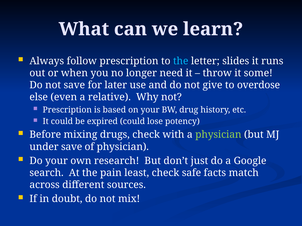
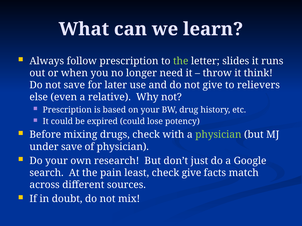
the colour: light blue -> light green (181, 61)
some: some -> think (258, 73)
overdose: overdose -> relievers (258, 85)
check safe: safe -> give (192, 173)
